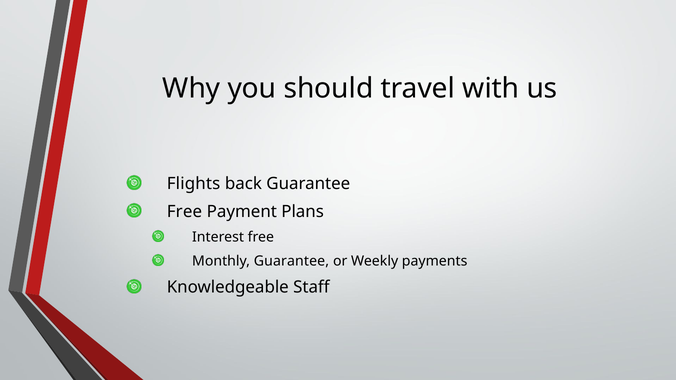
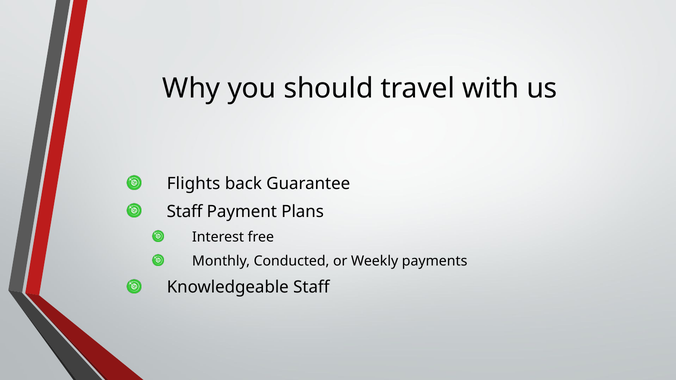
Free: Free -> Staff (185, 212)
Monthly Guarantee: Guarantee -> Conducted (292, 261)
